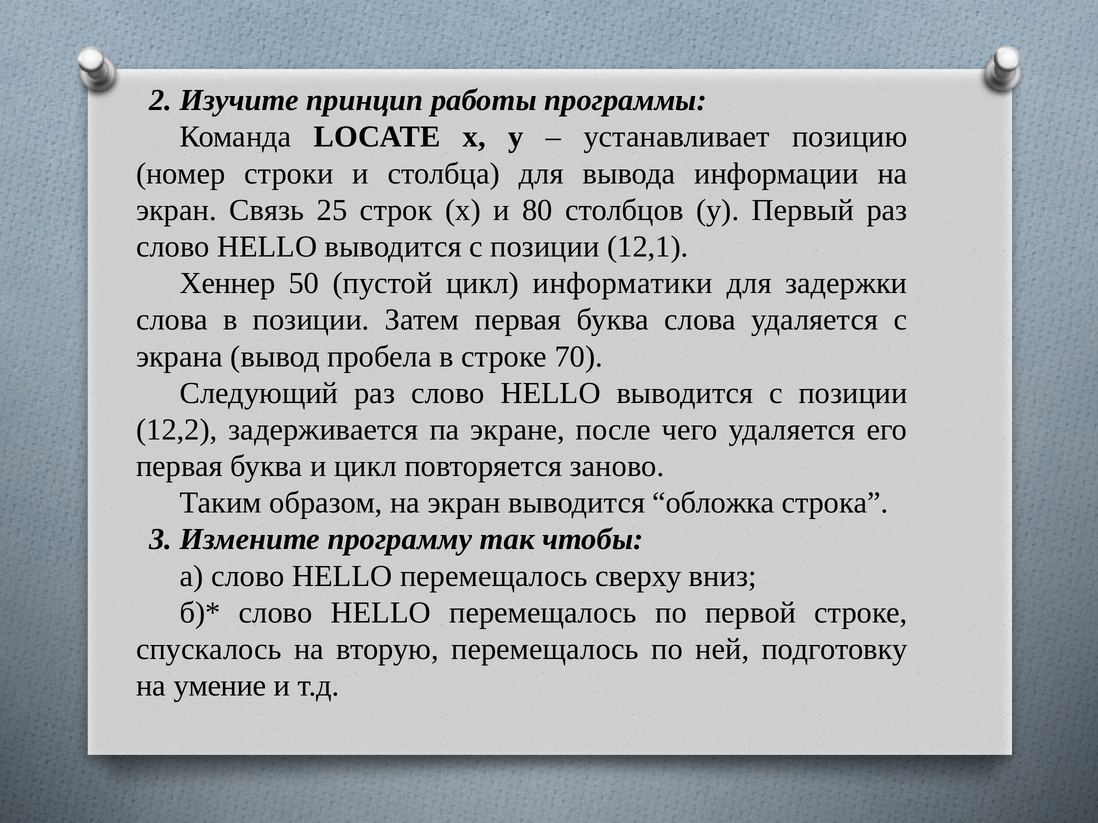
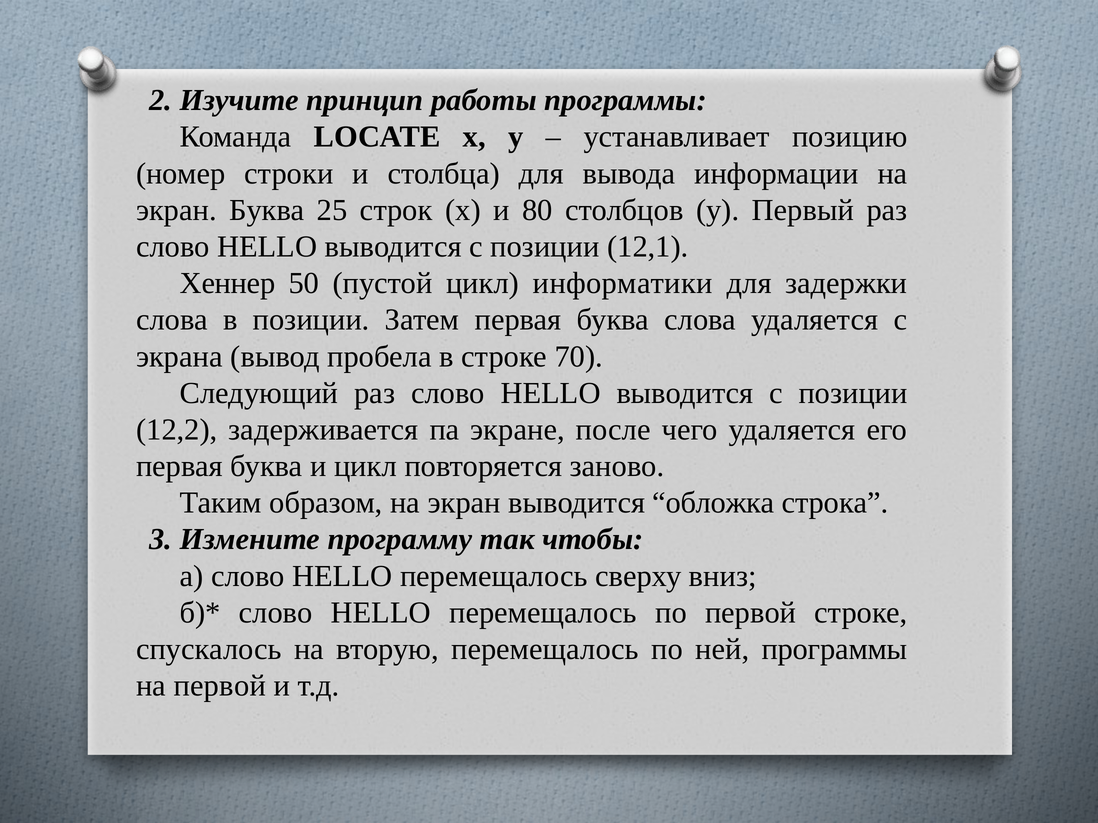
экран Связь: Связь -> Буква (267, 210)
ней подготовку: подготовку -> программы (835, 650)
на умение: умение -> первой (220, 686)
